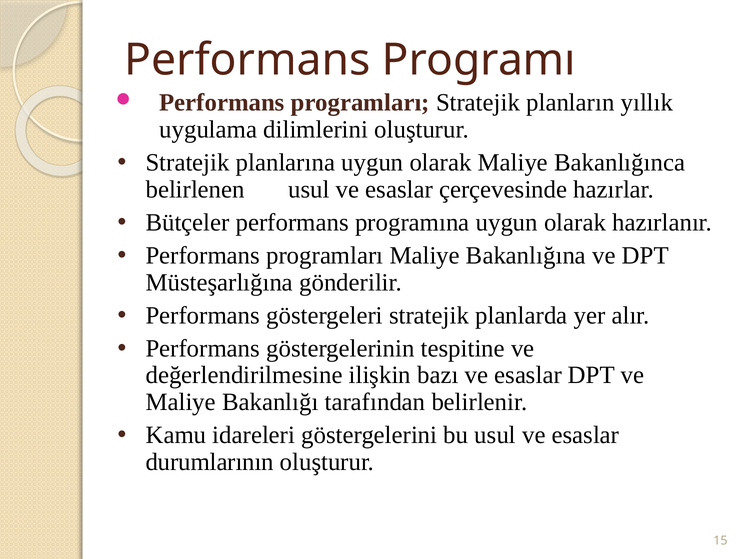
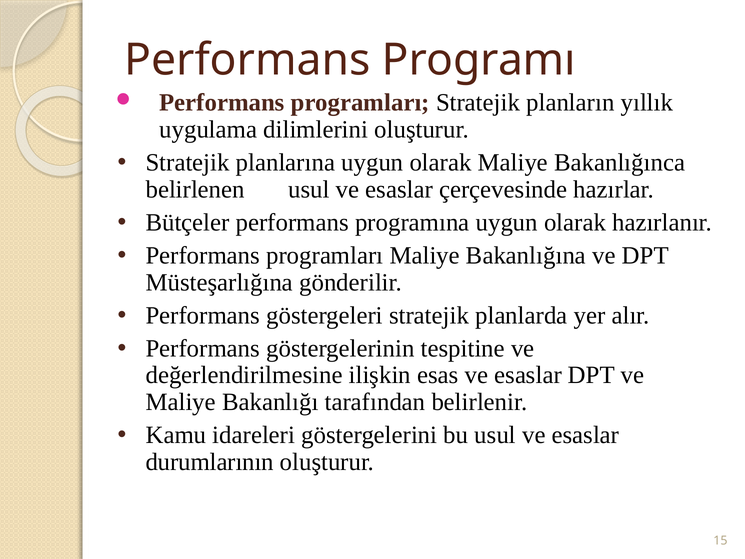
bazı: bazı -> esas (438, 375)
